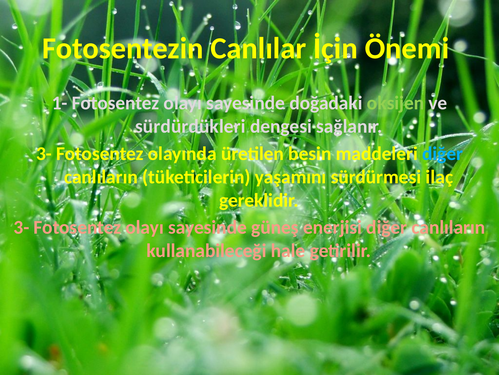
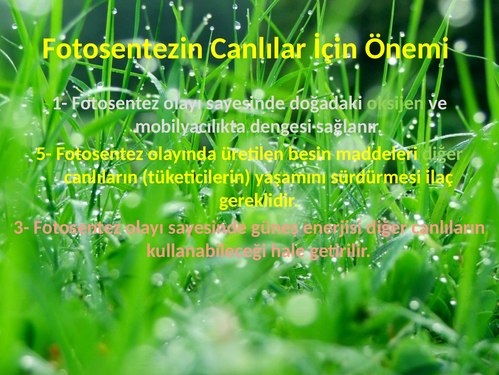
sürdürdükleri: sürdürdükleri -> mobilyacılıkta (190, 126)
3-: 3- -> 5- (44, 153)
diğer colour: light blue -> light green (443, 153)
